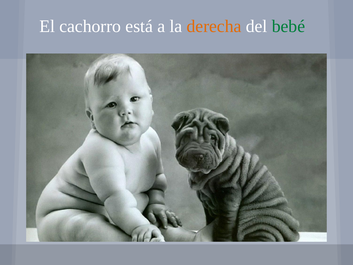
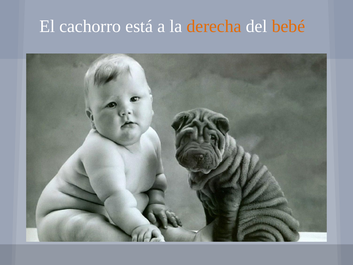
bebé colour: green -> orange (288, 26)
